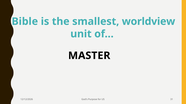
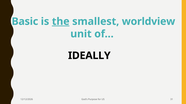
Bible: Bible -> Basic (25, 22)
the underline: none -> present (61, 22)
MASTER: MASTER -> IDEALLY (89, 56)
